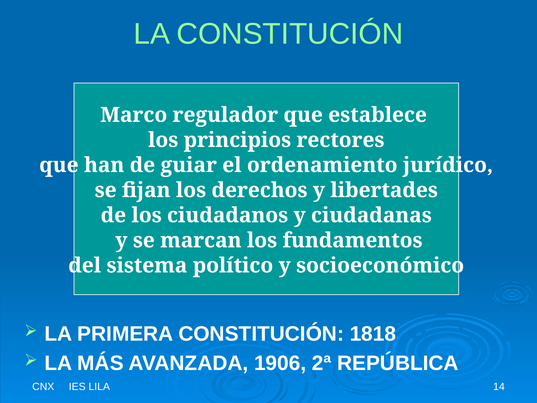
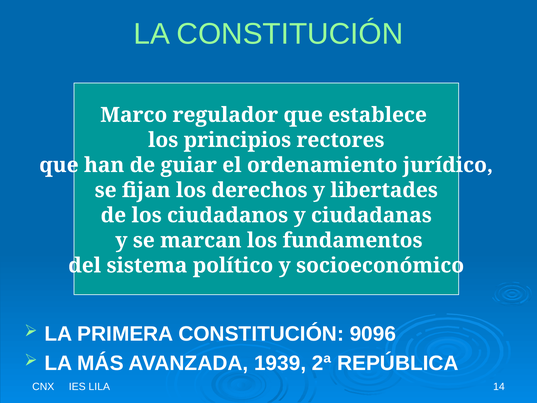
1818: 1818 -> 9096 (373, 334)
1906: 1906 -> 1939 (280, 363)
